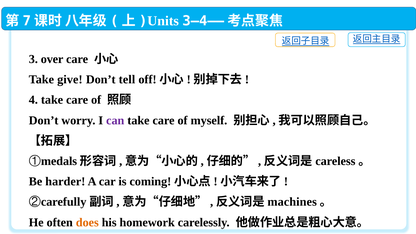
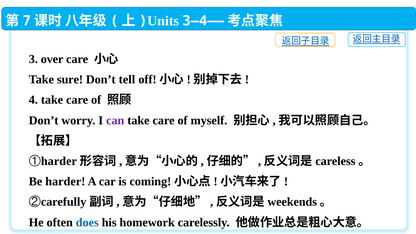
give: give -> sure (70, 80)
medals: medals -> harder (59, 161)
machines: machines -> weekends (292, 202)
does colour: orange -> blue (87, 222)
